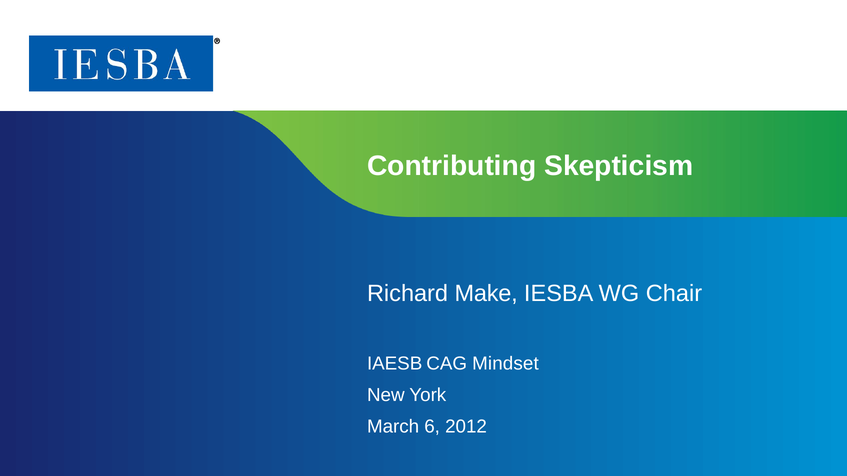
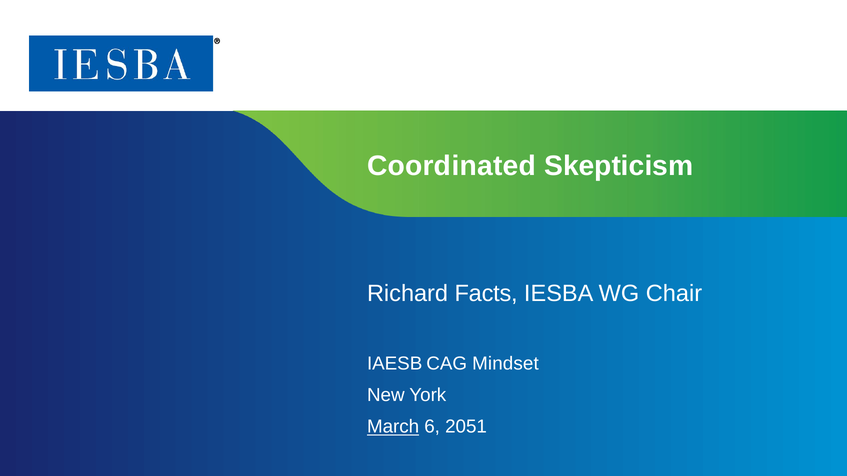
Contributing: Contributing -> Coordinated (452, 166)
Make: Make -> Facts (486, 294)
March underline: none -> present (393, 427)
2012: 2012 -> 2051 (466, 427)
